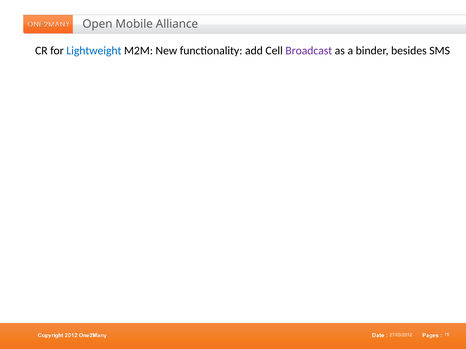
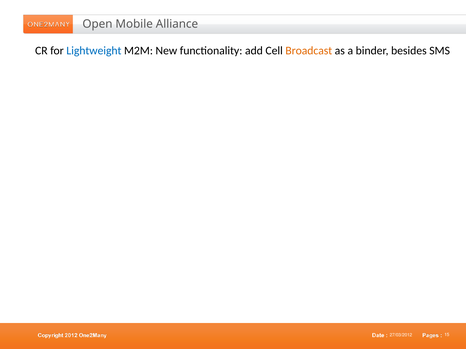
Broadcast colour: purple -> orange (309, 51)
